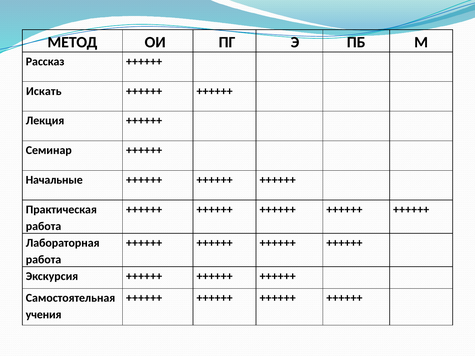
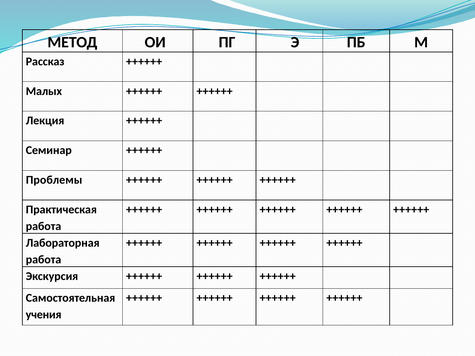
Искать: Искать -> Малых (44, 91)
Начальные: Начальные -> Проблемы (54, 180)
